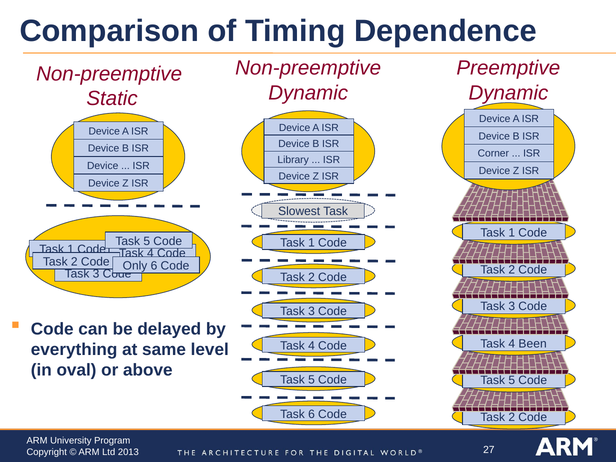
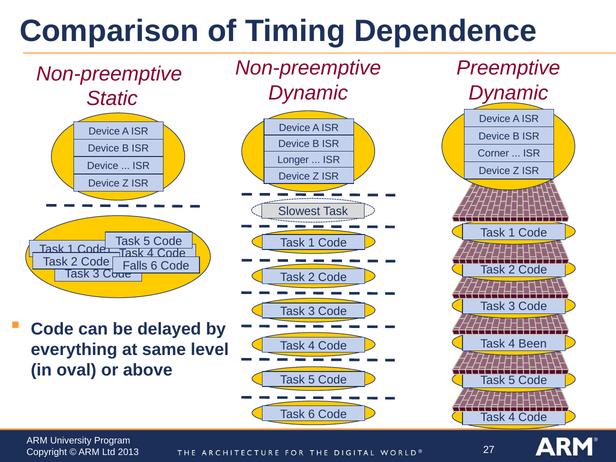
Library: Library -> Longer (293, 160)
Only: Only -> Falls (135, 266)
2: 2 -> 4 (512, 417)
